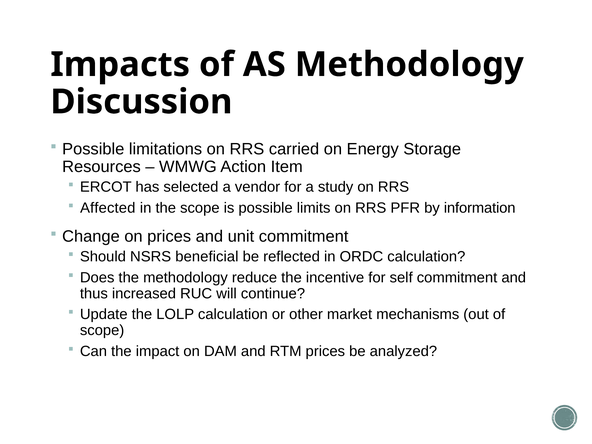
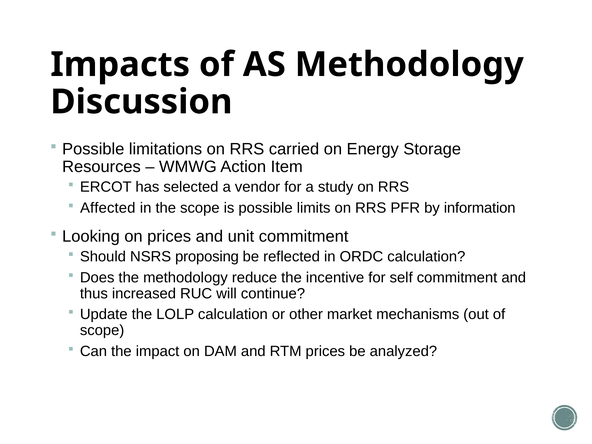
Change: Change -> Looking (91, 236)
beneficial: beneficial -> proposing (207, 257)
